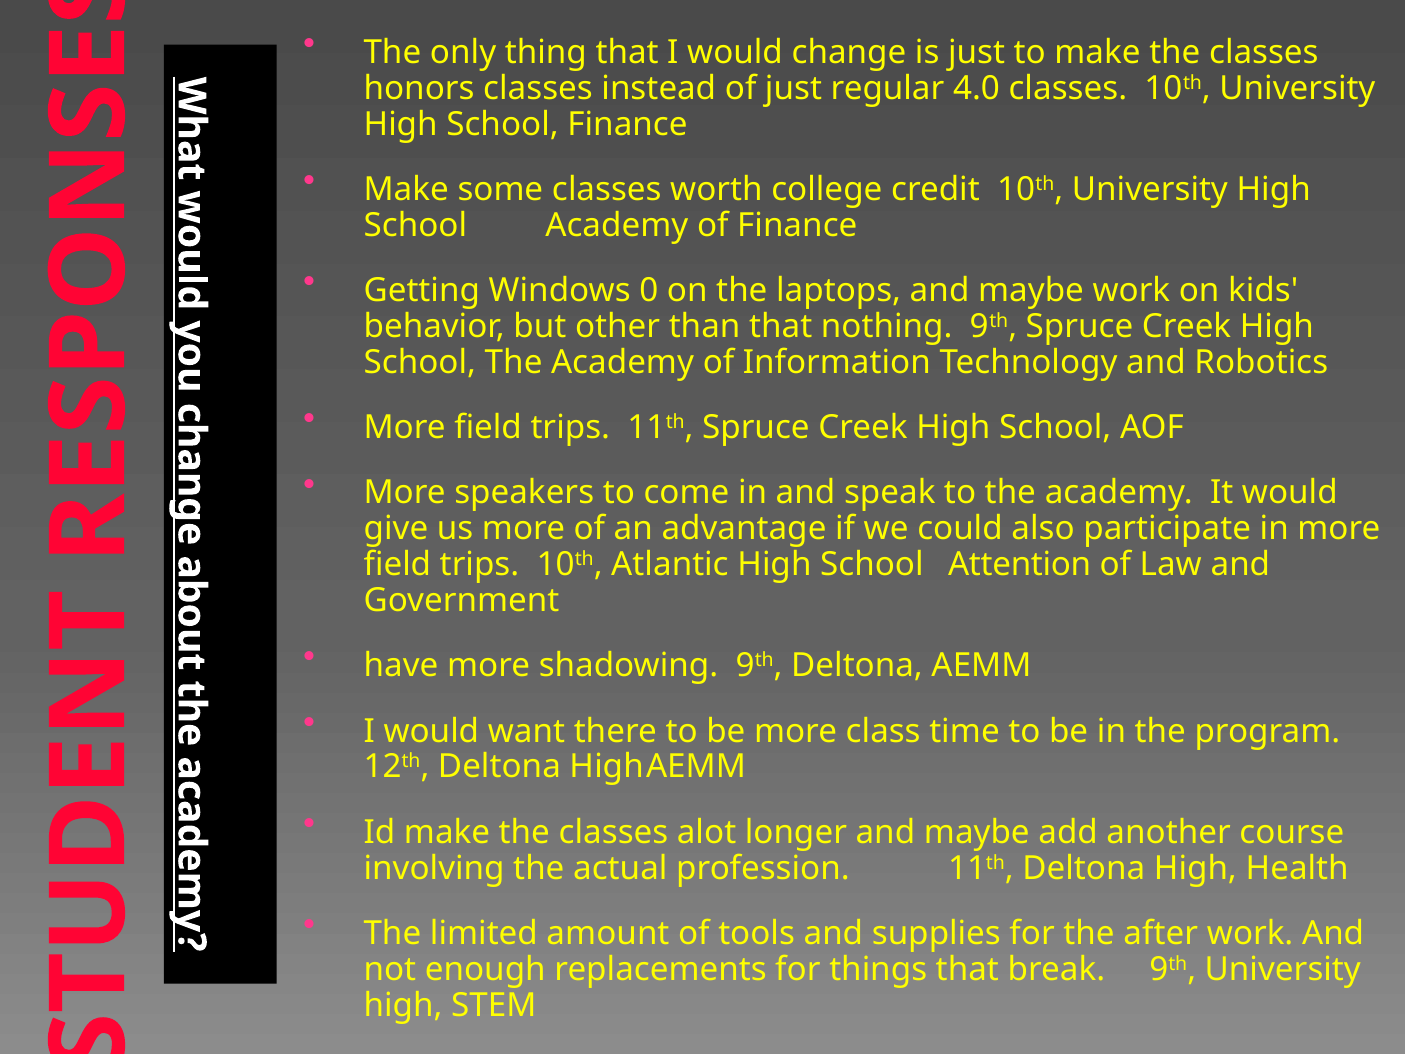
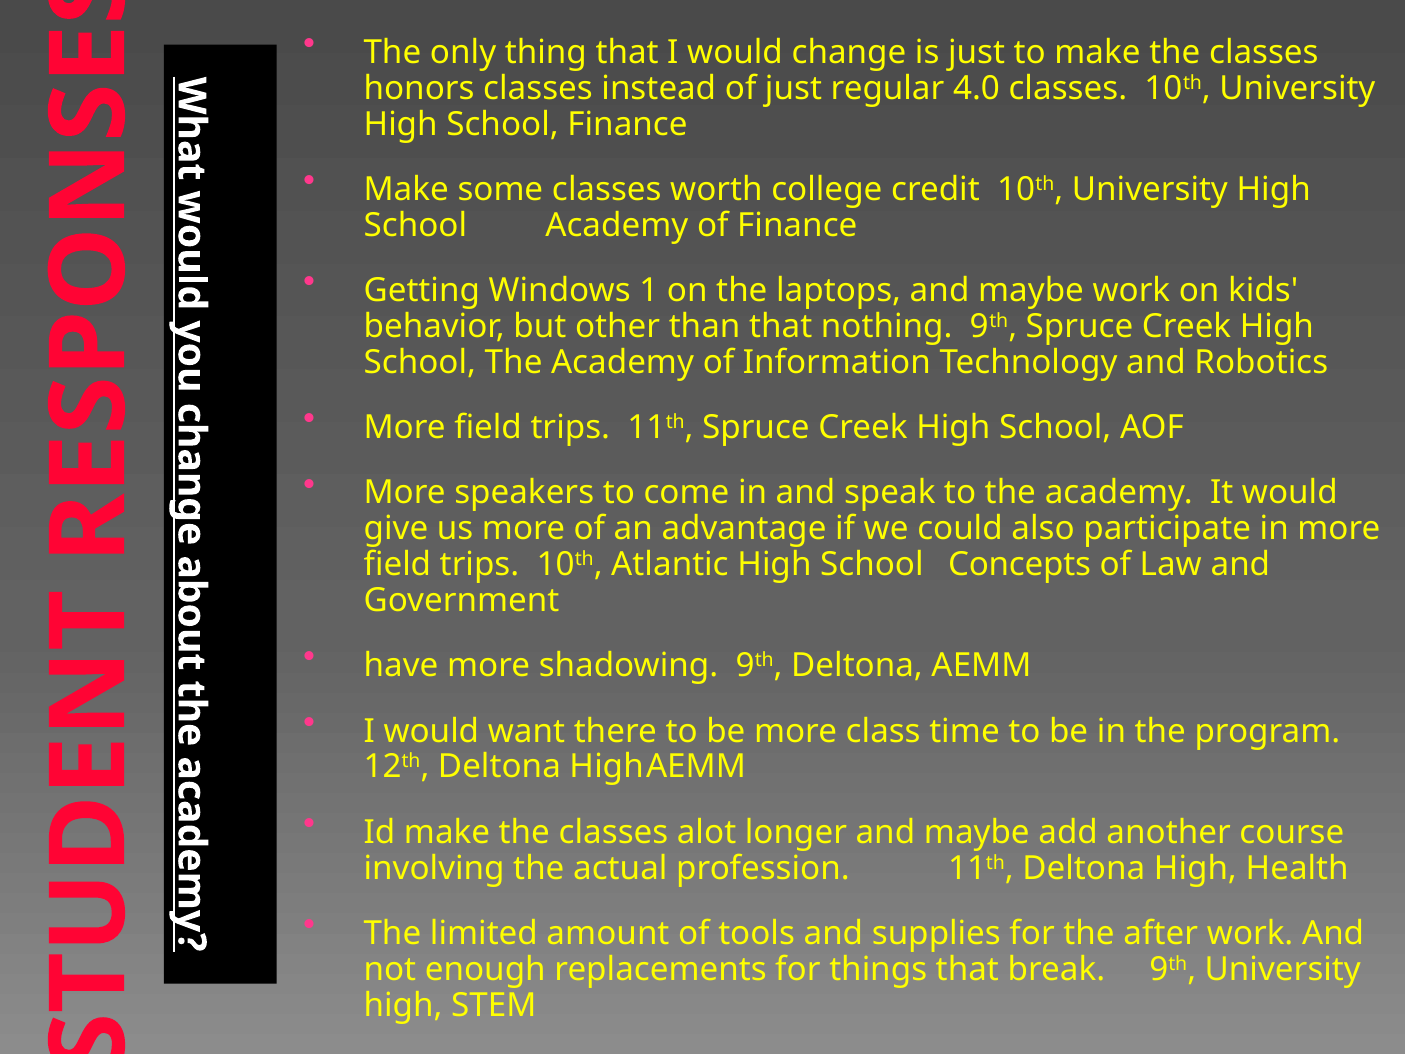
0: 0 -> 1 (649, 291)
Attention: Attention -> Concepts (1020, 565)
